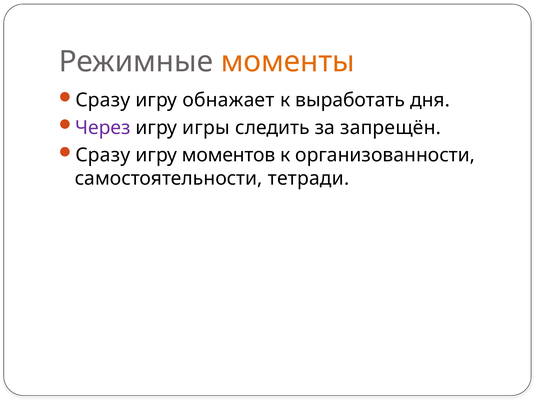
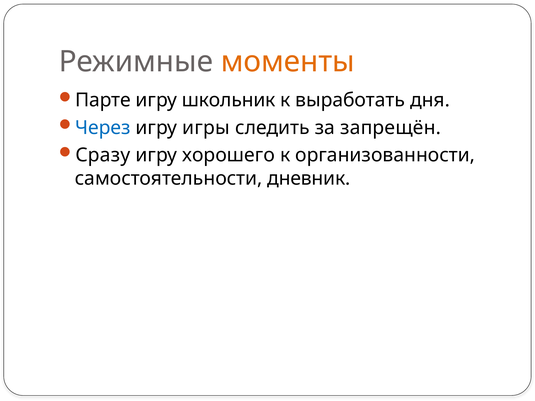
Сразу: Сразу -> Парте (103, 100)
обнажает: обнажает -> школьник (229, 100)
Через colour: purple -> blue (103, 128)
моментов: моментов -> хорошего (229, 155)
тетради: тетради -> дневник (309, 178)
